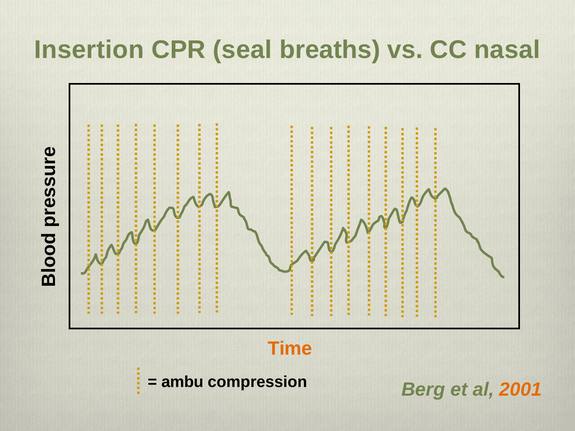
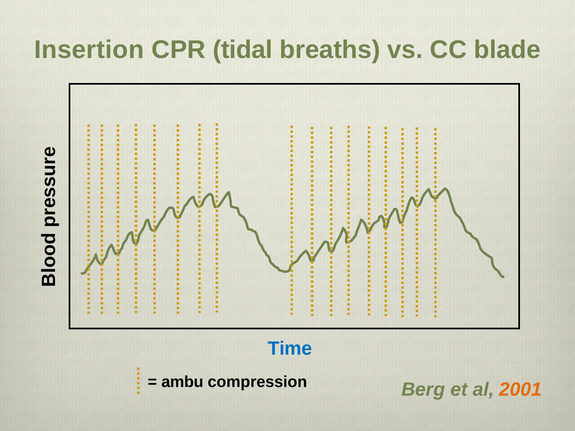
seal: seal -> tidal (243, 50)
nasal: nasal -> blade (507, 50)
Time colour: orange -> blue (290, 349)
